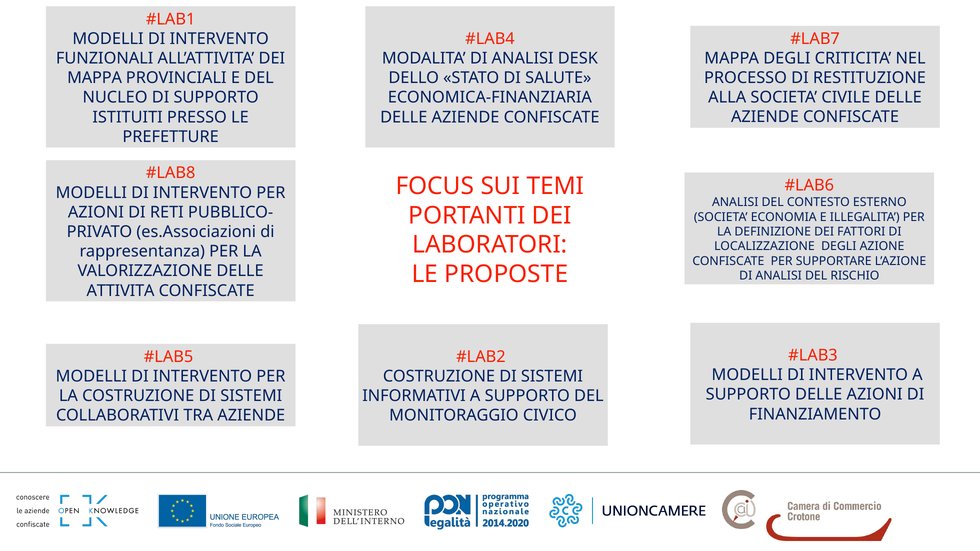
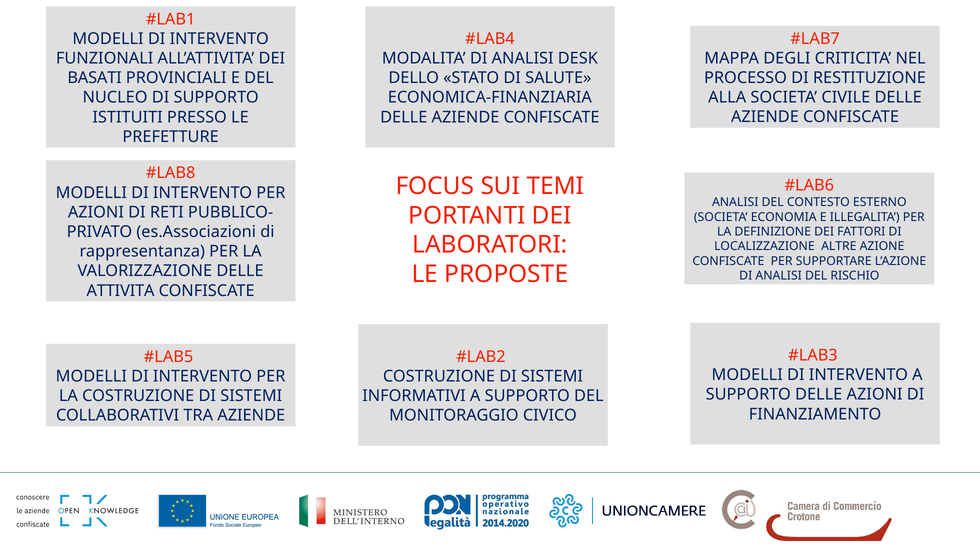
MAPPA: MAPPA -> BASATI (95, 78)
LOCALIZZAZIONE DEGLI: DEGLI -> ALTRE (839, 247)
